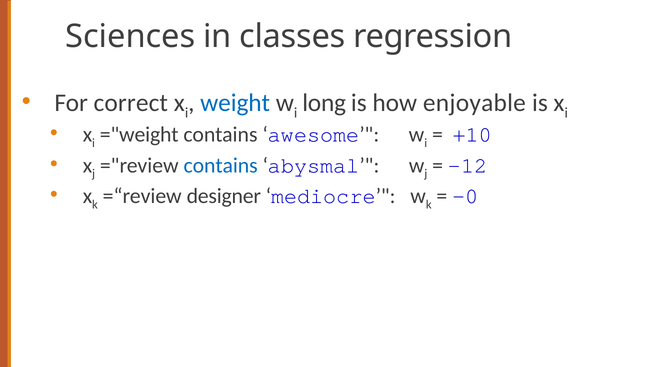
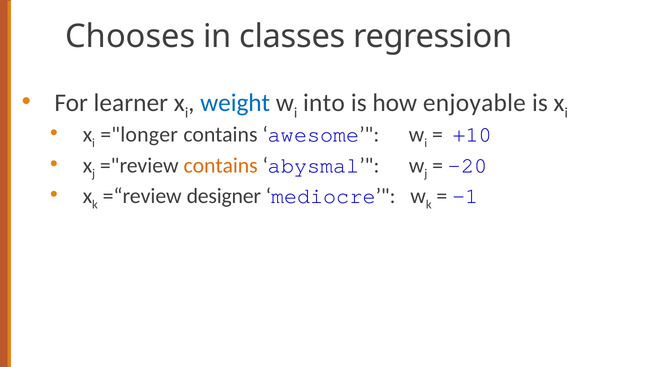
Sciences: Sciences -> Chooses (130, 36)
correct: correct -> learner (131, 103)
long: long -> into (324, 103)
="weight: ="weight -> ="longer (139, 135)
contains colour: blue -> orange (221, 166)
-12: -12 -> -20 (468, 166)
-0: -0 -> -1 (465, 196)
